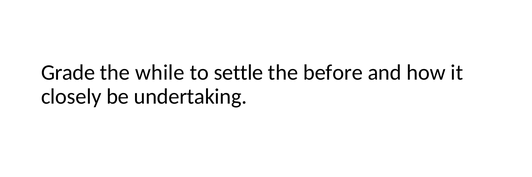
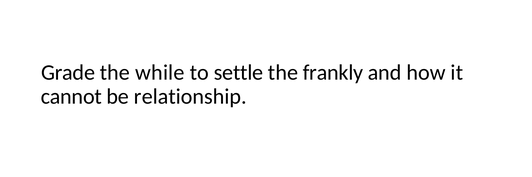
before: before -> frankly (333, 73)
closely: closely -> cannot (71, 97)
undertaking: undertaking -> relationship (190, 97)
